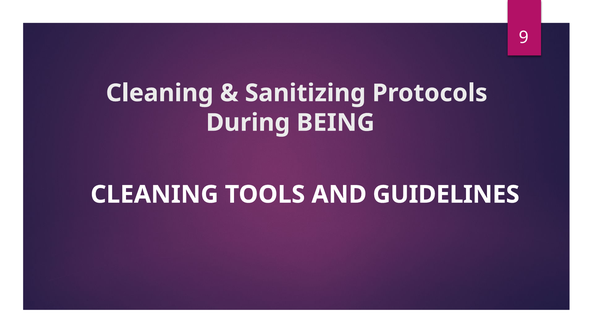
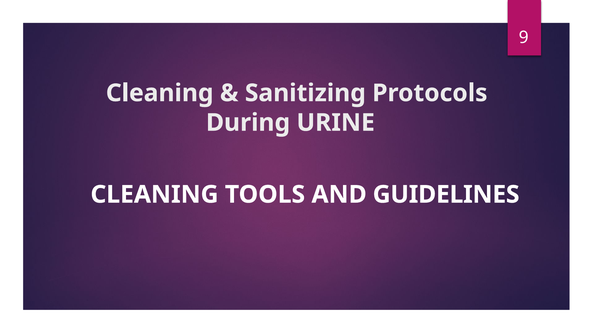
BEING: BEING -> URINE (336, 123)
